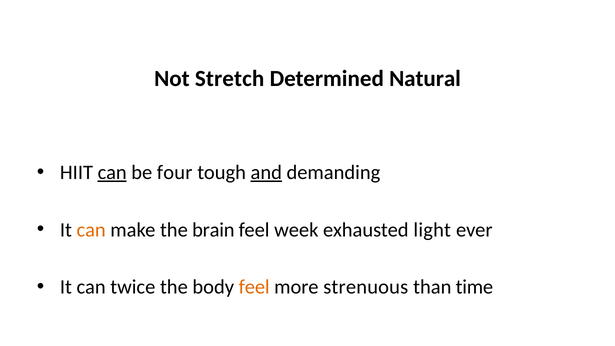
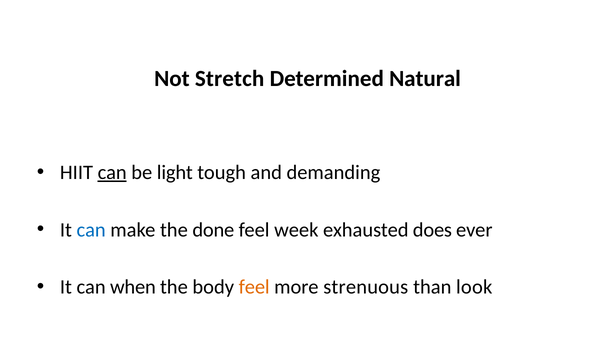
four: four -> light (175, 172)
and underline: present -> none (266, 172)
can colour: orange -> blue (91, 230)
brain: brain -> done (213, 230)
light: light -> does (432, 230)
twice: twice -> when (133, 287)
time: time -> look (474, 287)
